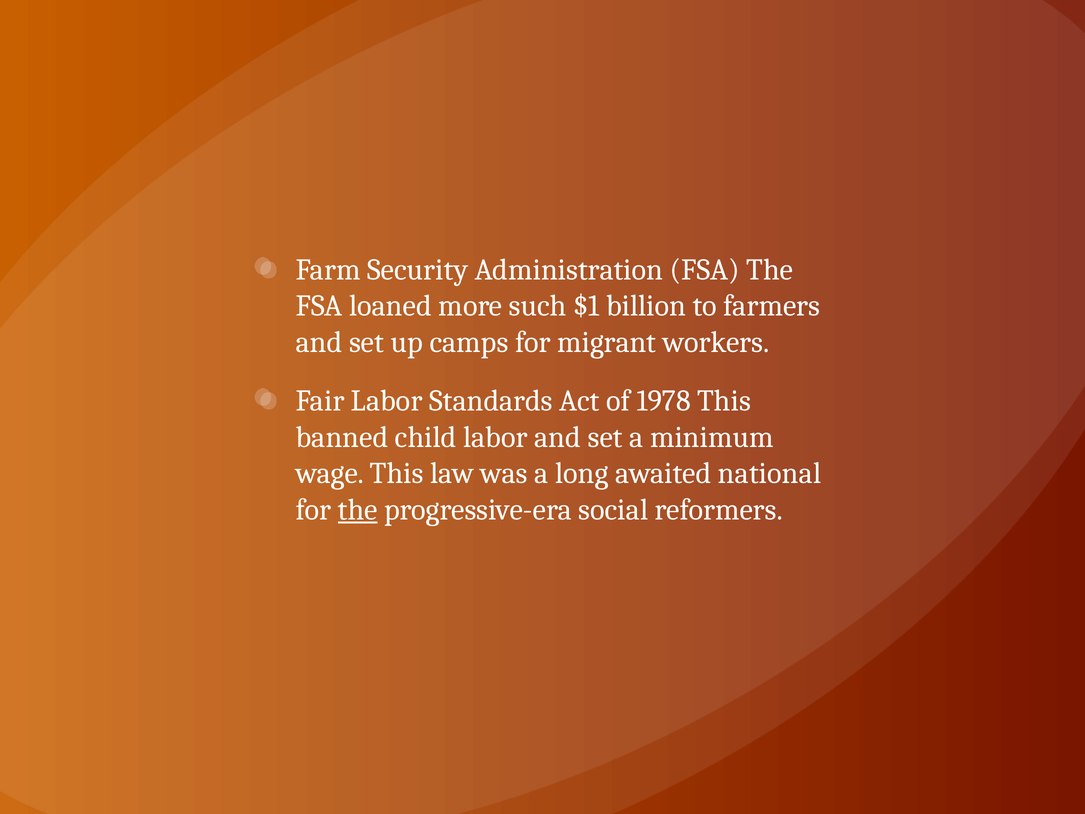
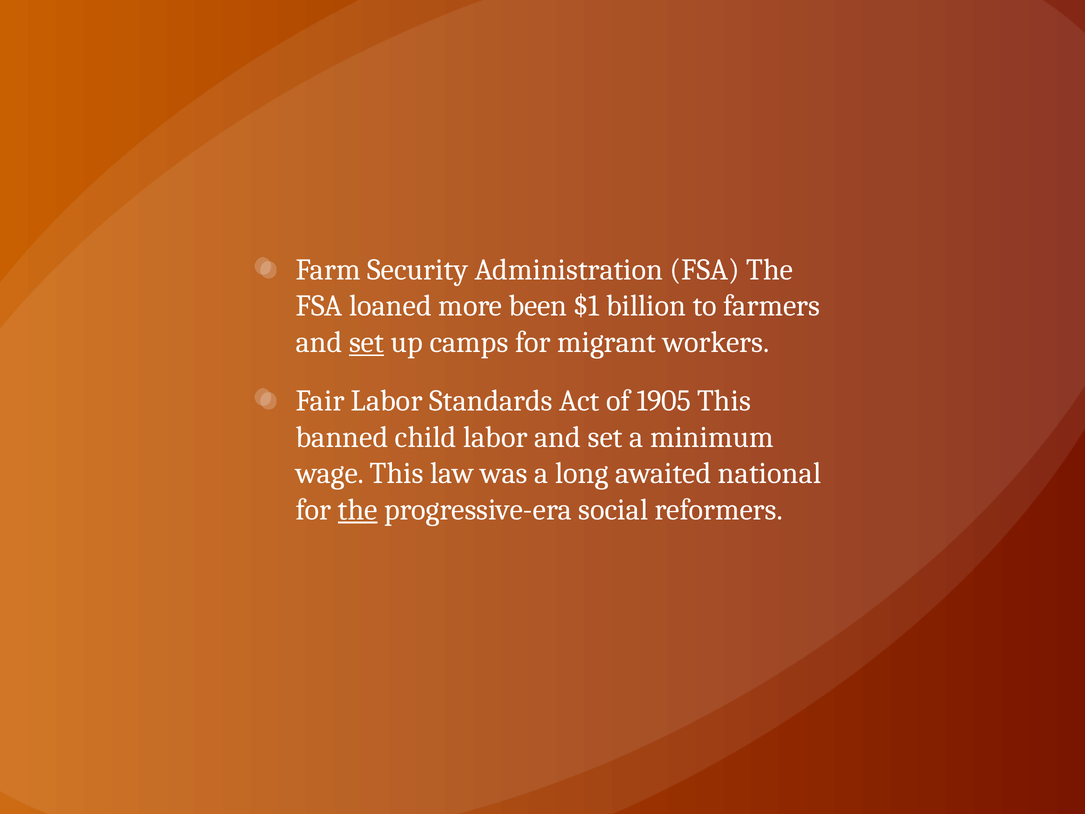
such: such -> been (538, 306)
set underline: none -> present (366, 342)
1978: 1978 -> 1905 (664, 401)
